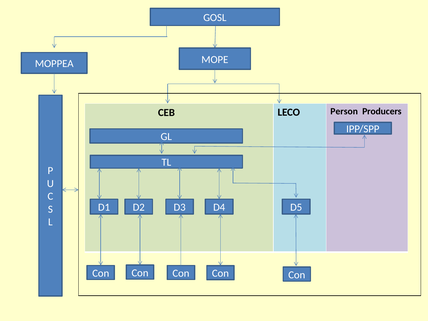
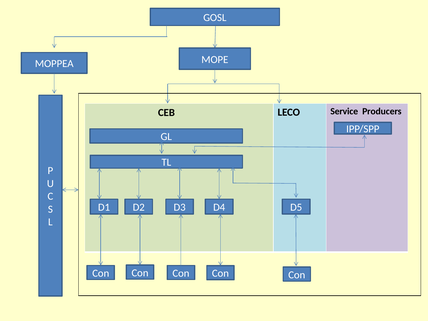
Person: Person -> Service (344, 111)
